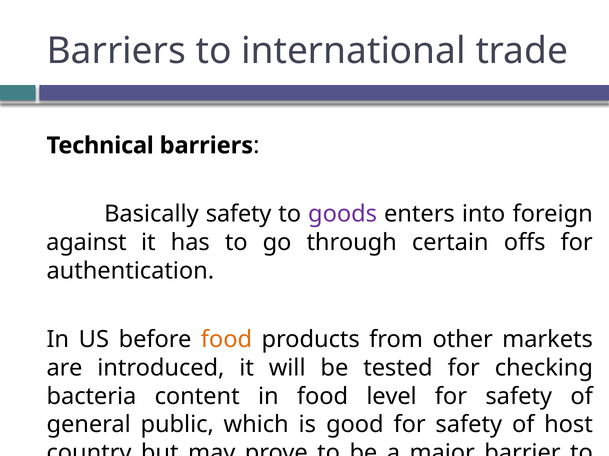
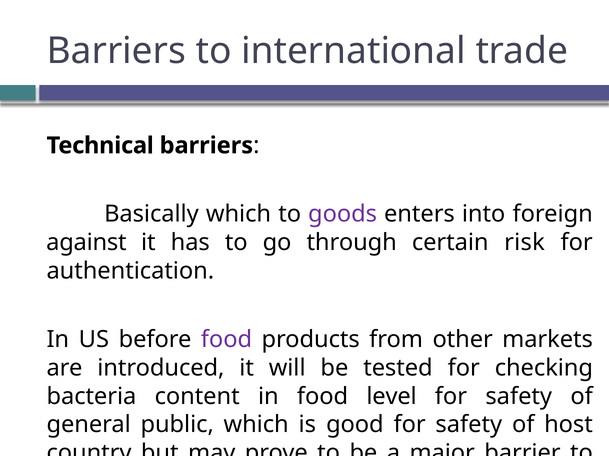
Basically safety: safety -> which (239, 214)
offs: offs -> risk (525, 243)
food colour: orange -> purple (227, 340)
